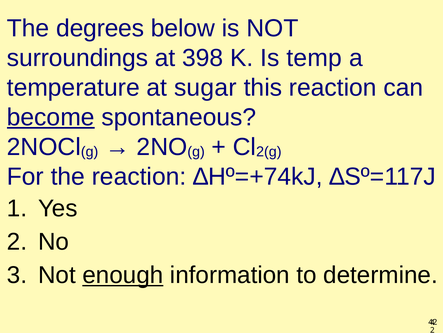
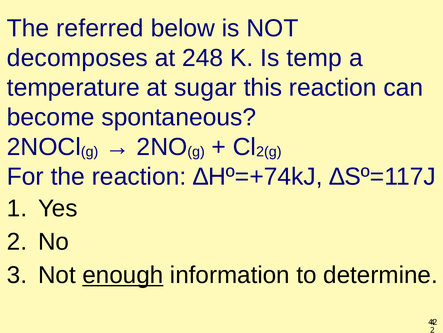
degrees: degrees -> referred (100, 28)
surroundings: surroundings -> decomposes (77, 58)
398: 398 -> 248 (203, 58)
become underline: present -> none (51, 117)
